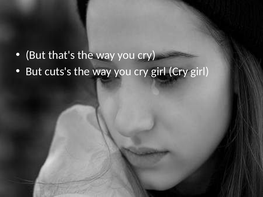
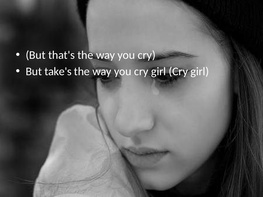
cuts's: cuts's -> take's (58, 72)
